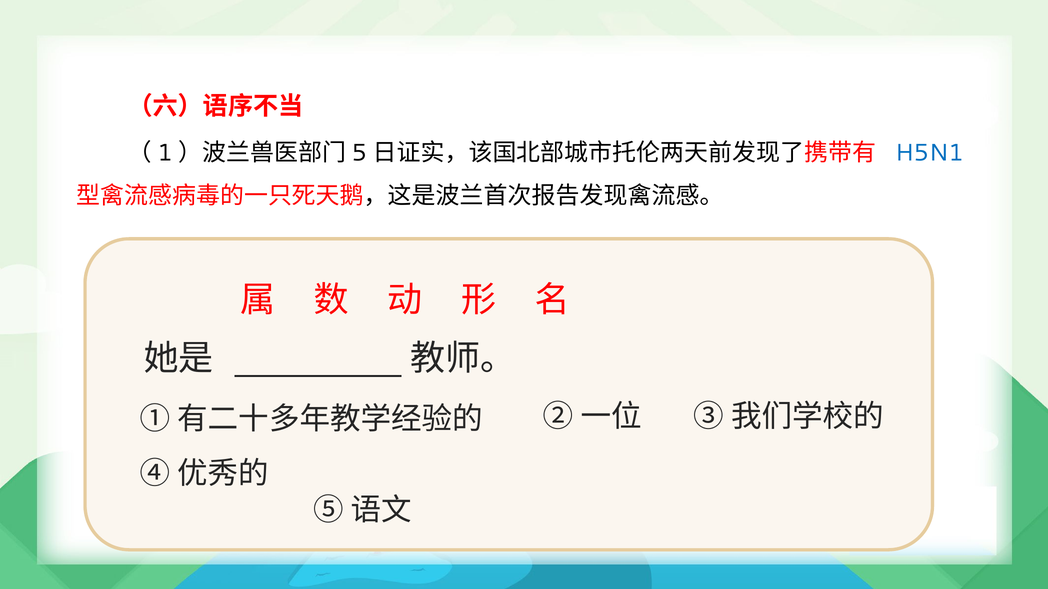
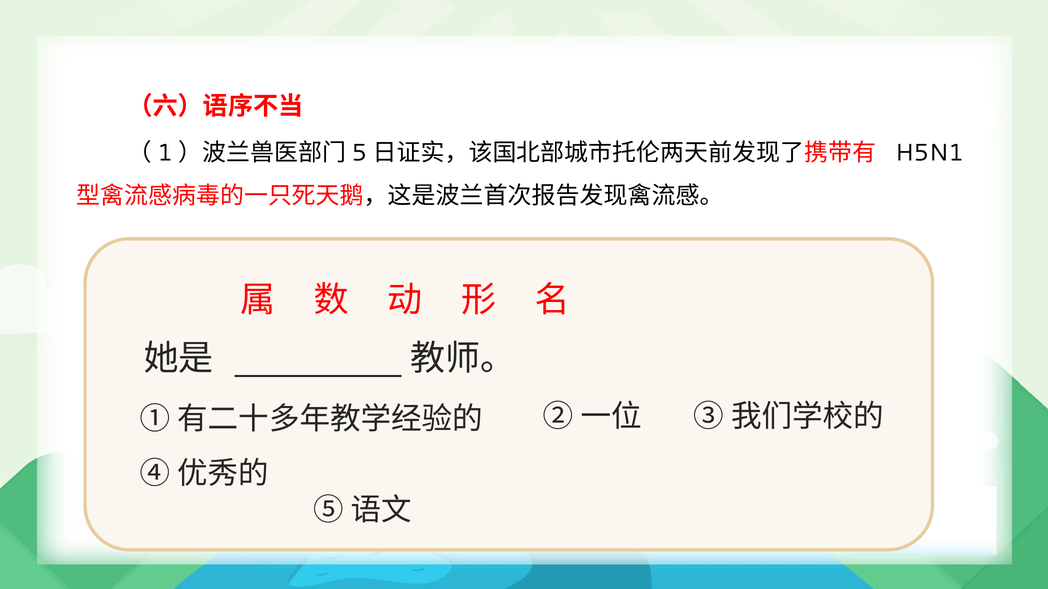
H5N1 colour: blue -> black (929, 153)
